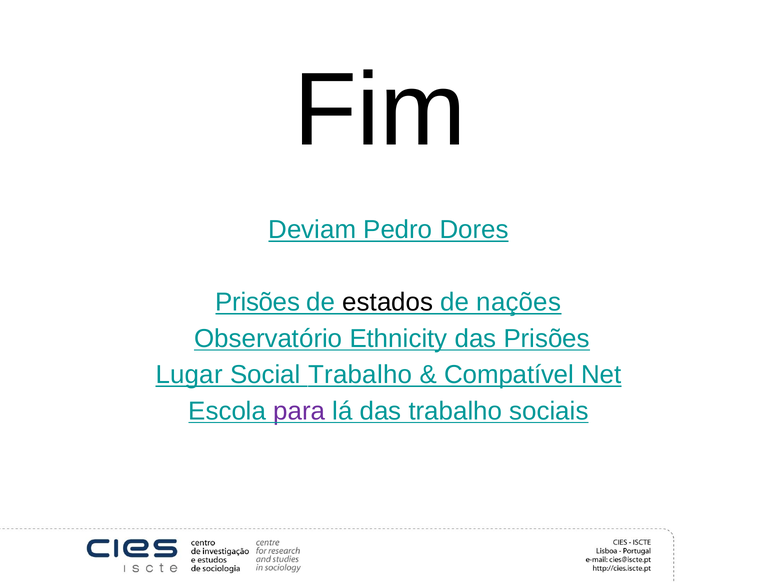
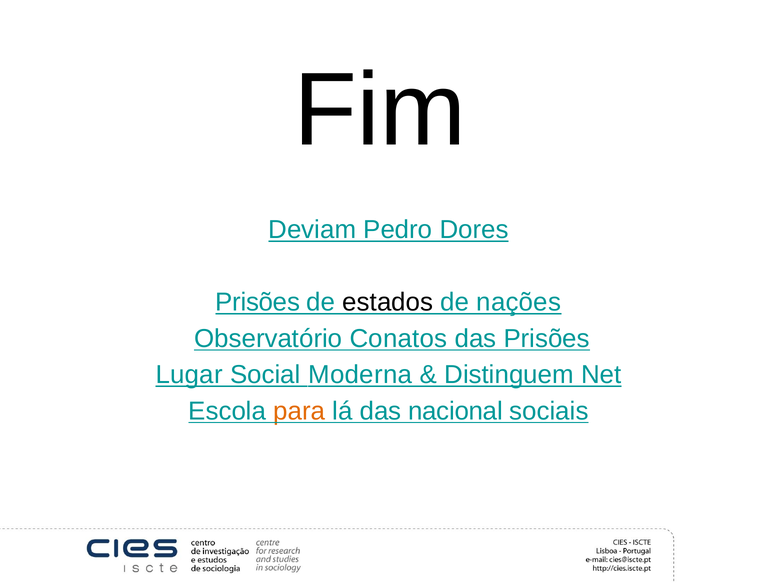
Ethnicity: Ethnicity -> Conatos (398, 338)
Social Trabalho: Trabalho -> Moderna (360, 375)
Compatível: Compatível -> Distinguem (509, 375)
para colour: purple -> orange (299, 411)
das trabalho: trabalho -> nacional (455, 411)
